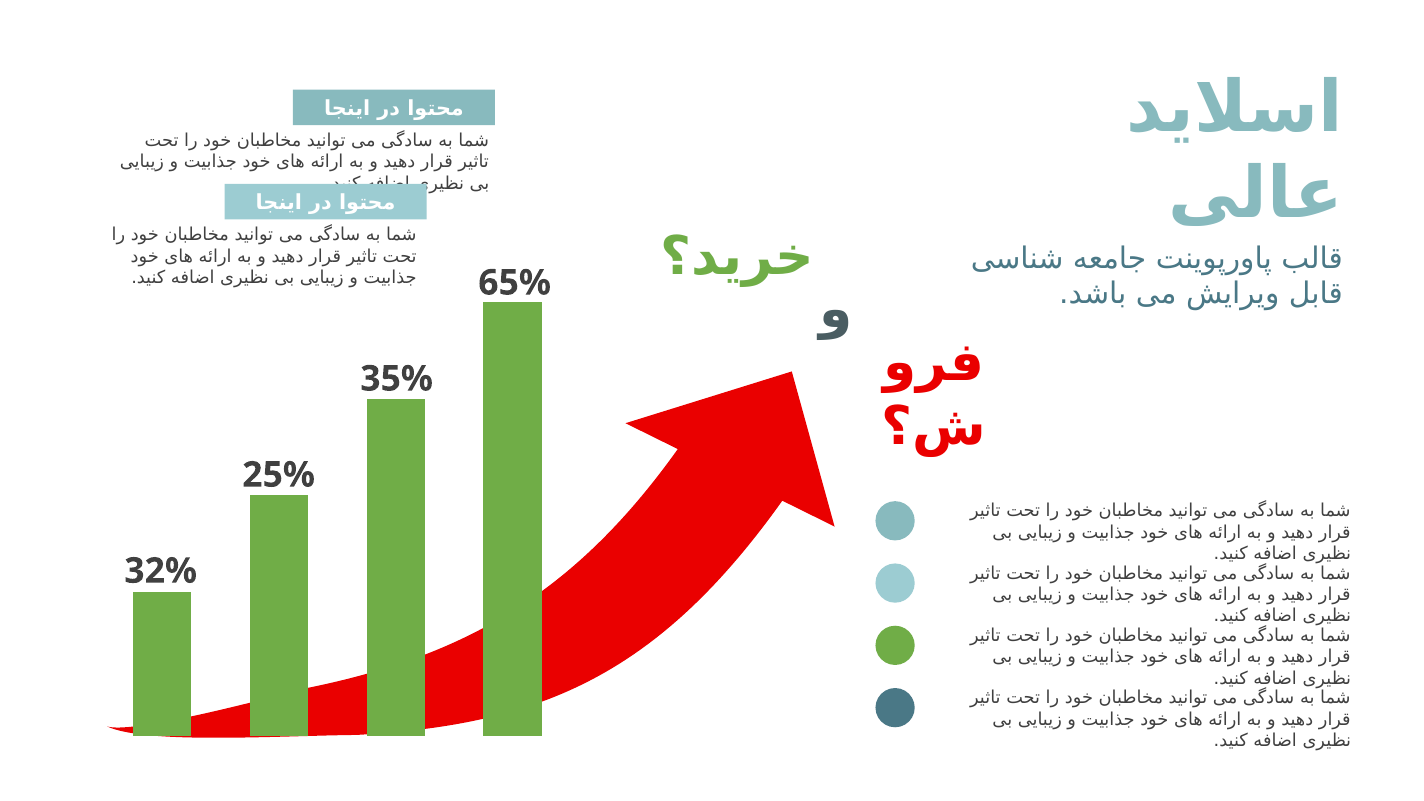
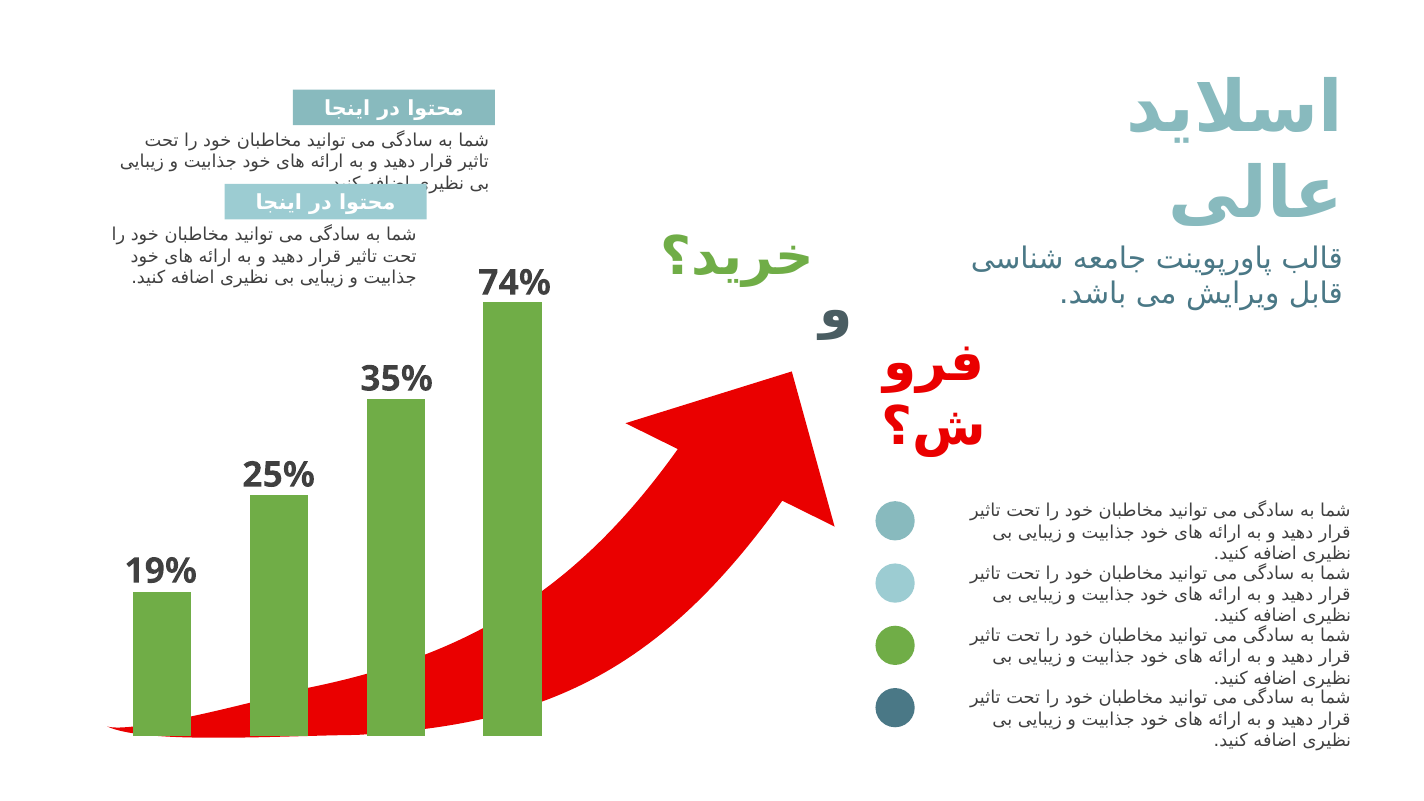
65%: 65% -> 74% (515, 283)
32%: 32% -> 19% (161, 571)
